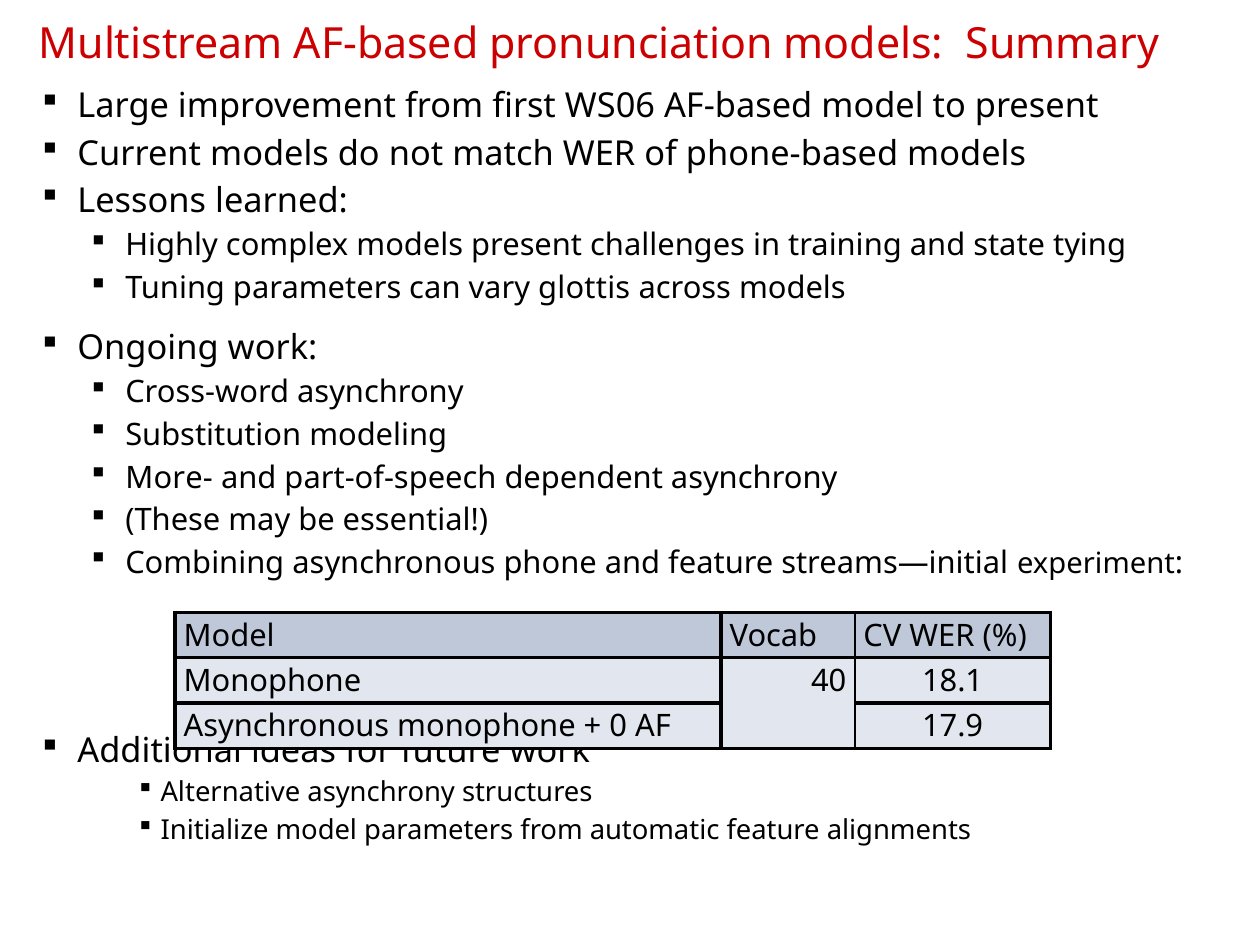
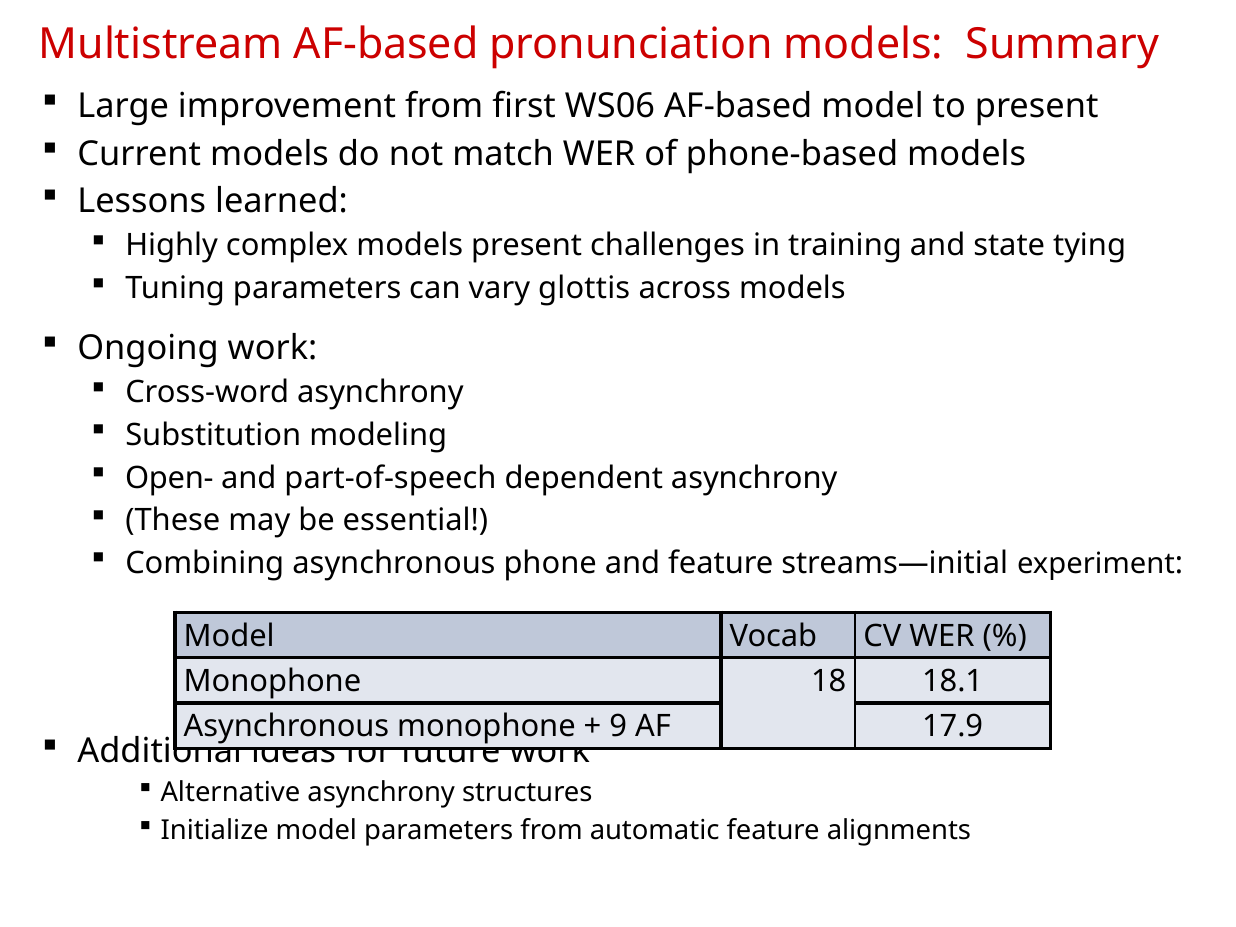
More-: More- -> Open- (169, 478)
40: 40 -> 18 (829, 681)
0: 0 -> 9 (618, 727)
